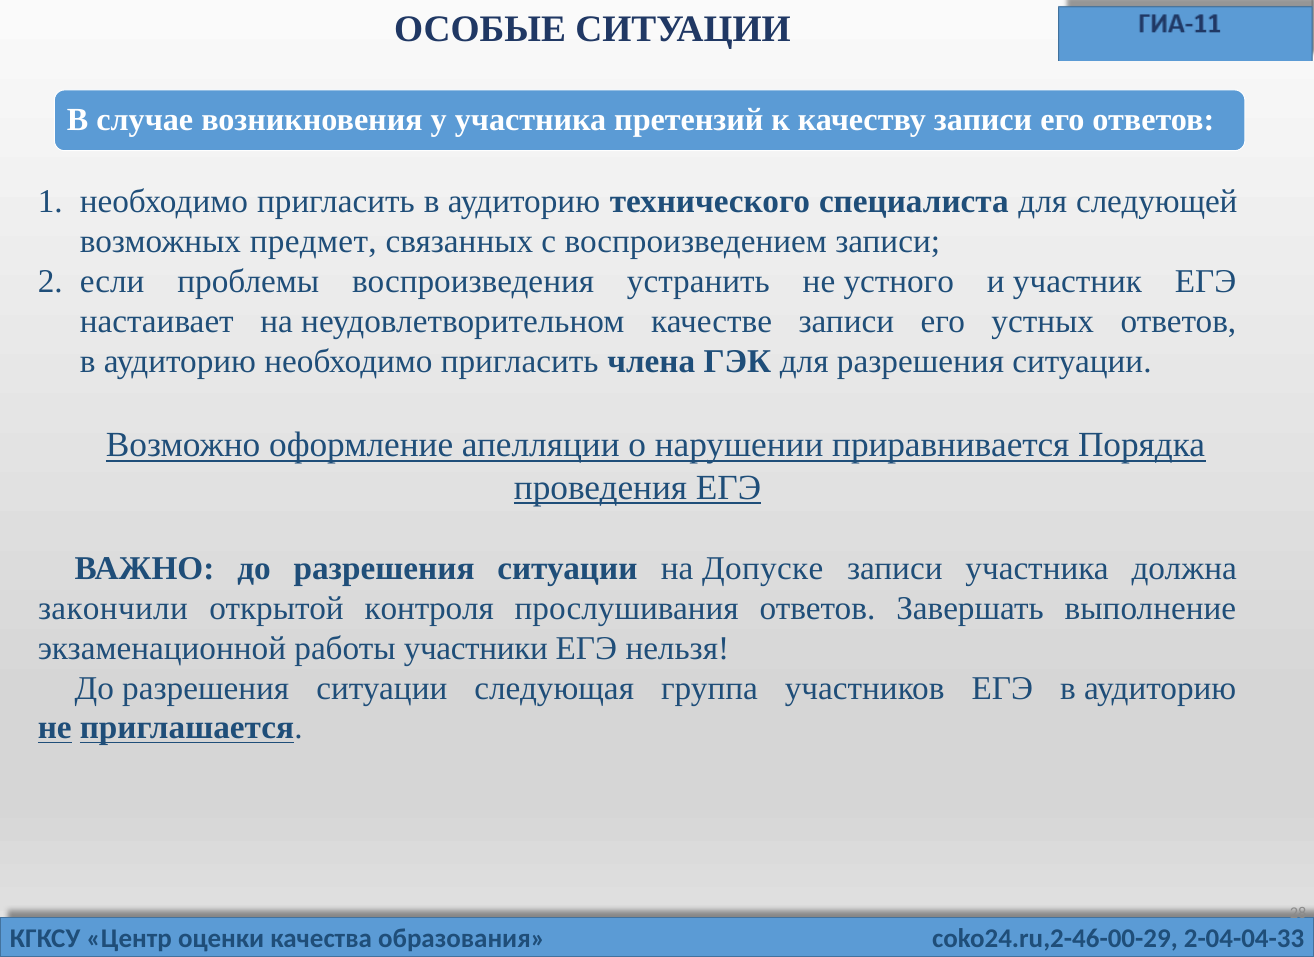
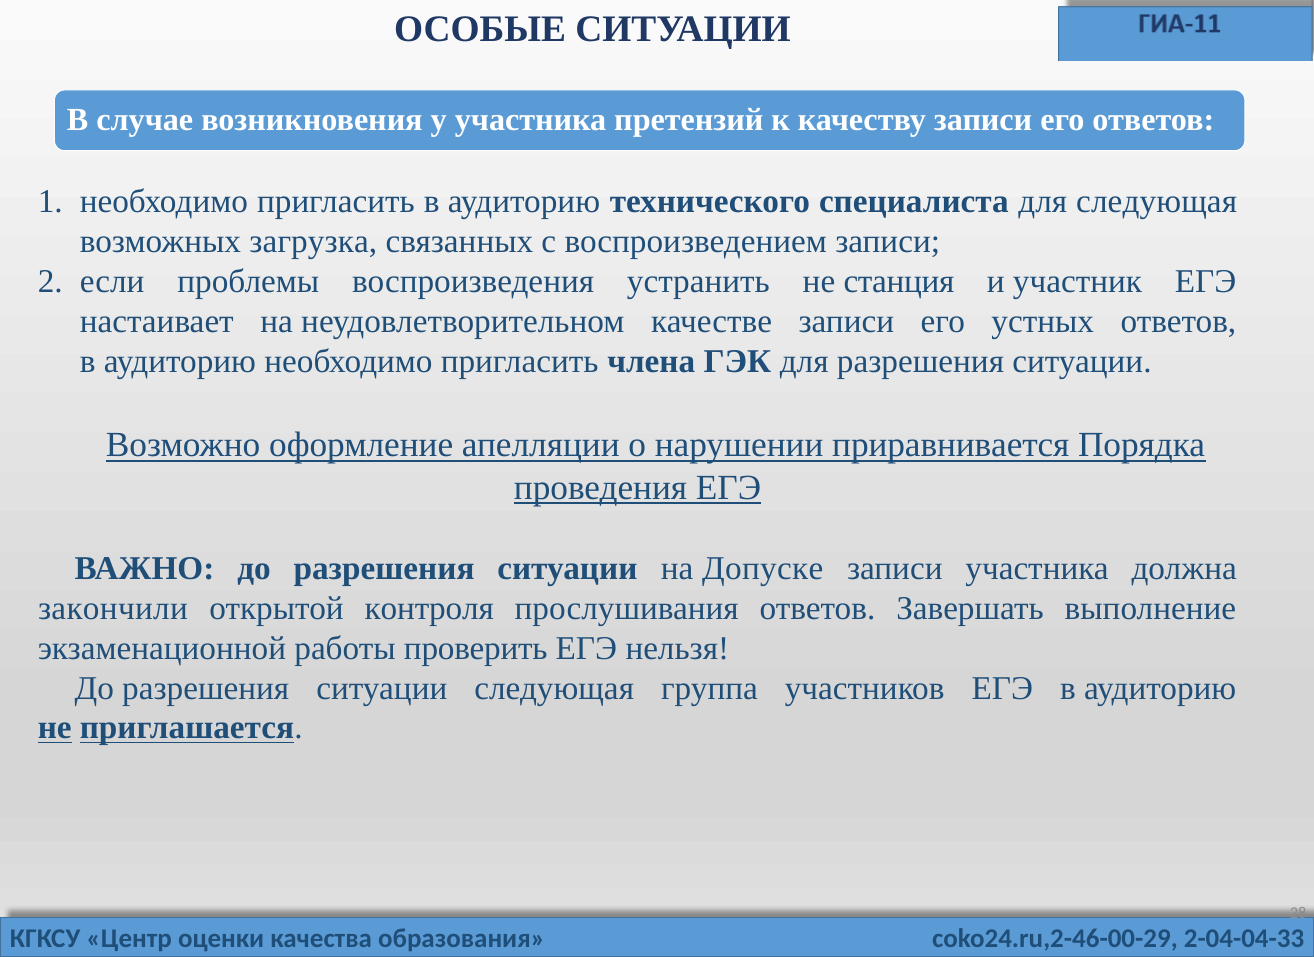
для следующей: следующей -> следующая (1157, 202)
предмет: предмет -> загрузка (313, 242)
устного: устного -> станция (899, 281)
участники: участники -> проверить (476, 648)
